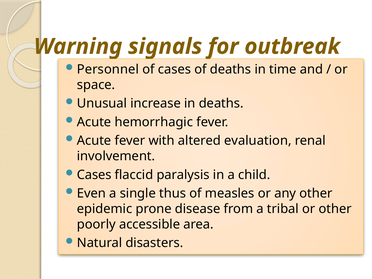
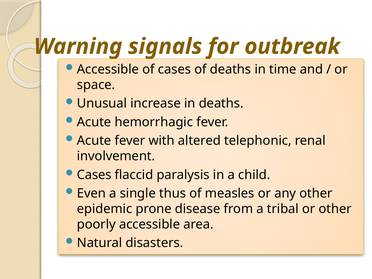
Personnel: Personnel -> Accessible (108, 69)
evaluation: evaluation -> telephonic (258, 141)
